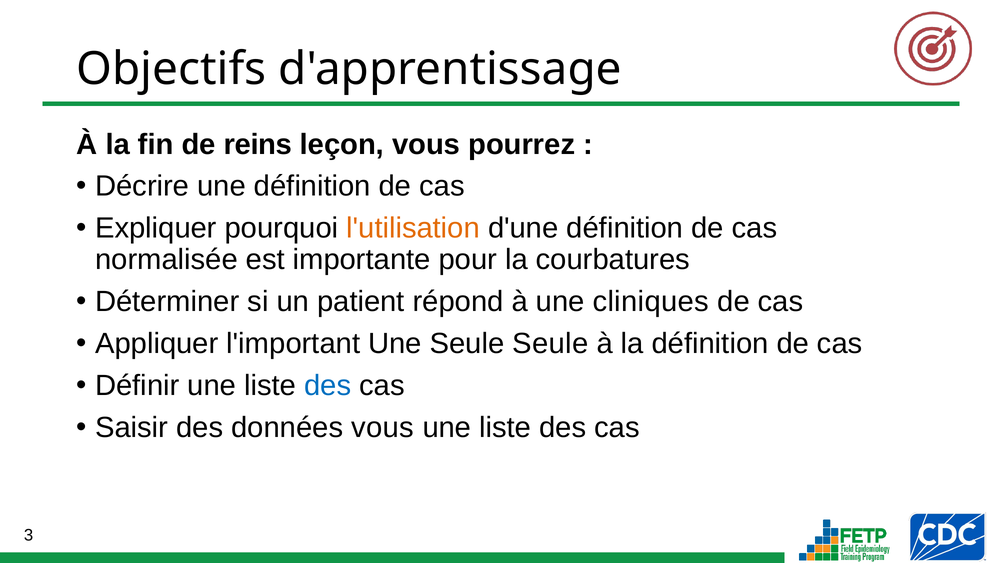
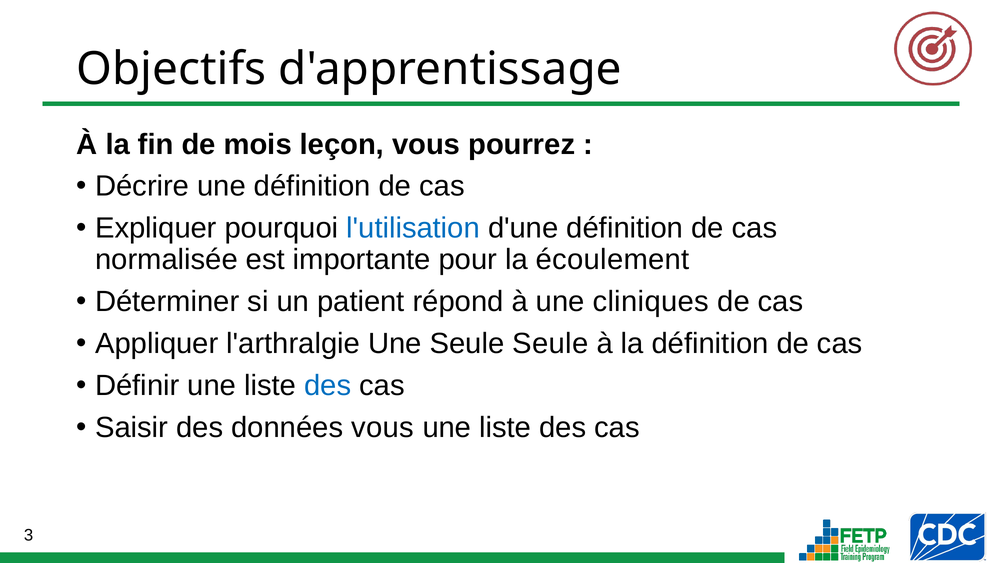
reins: reins -> mois (258, 145)
l'utilisation colour: orange -> blue (413, 228)
courbatures: courbatures -> écoulement (613, 260)
l'important: l'important -> l'arthralgie (293, 344)
